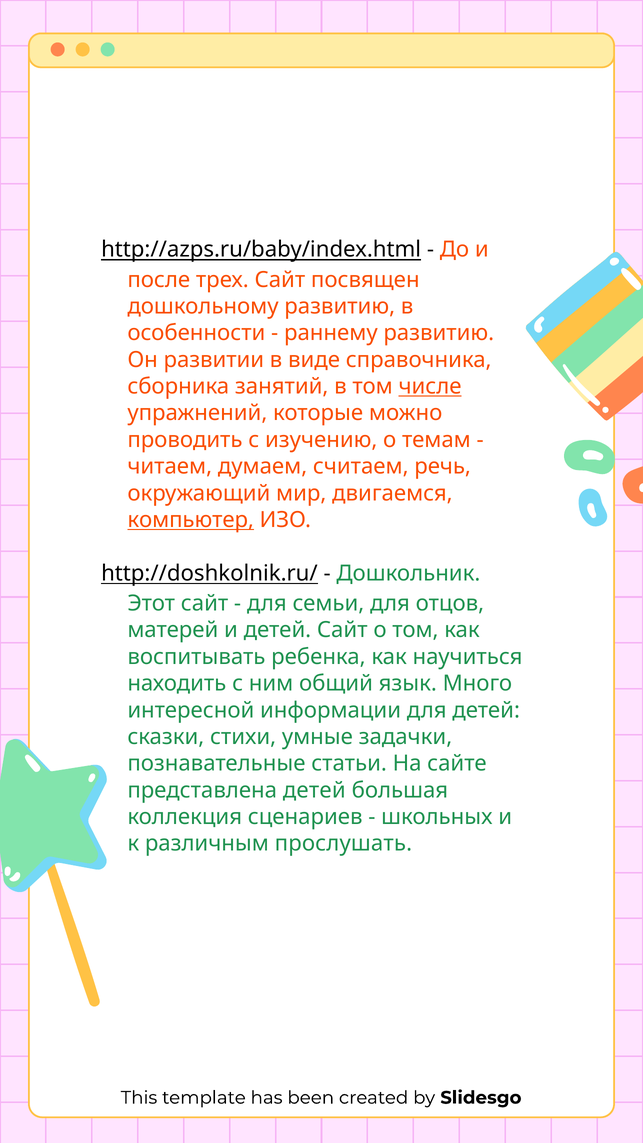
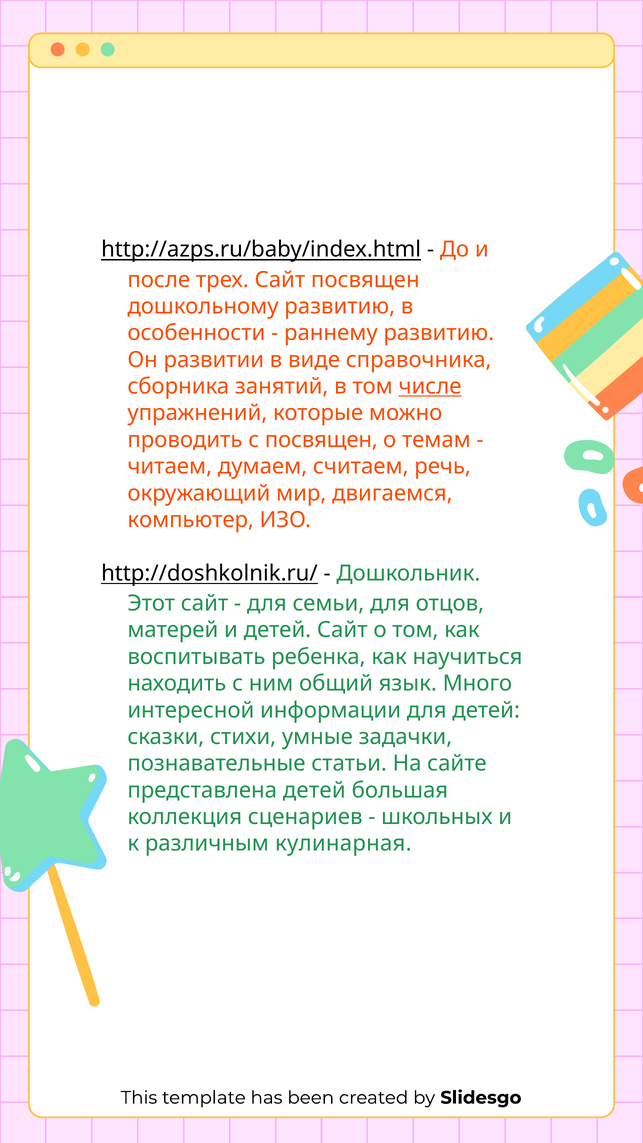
с изучению: изучению -> посвящен (321, 440)
компьютер underline: present -> none (191, 520)
прослушать: прослушать -> кулинарная (343, 844)
